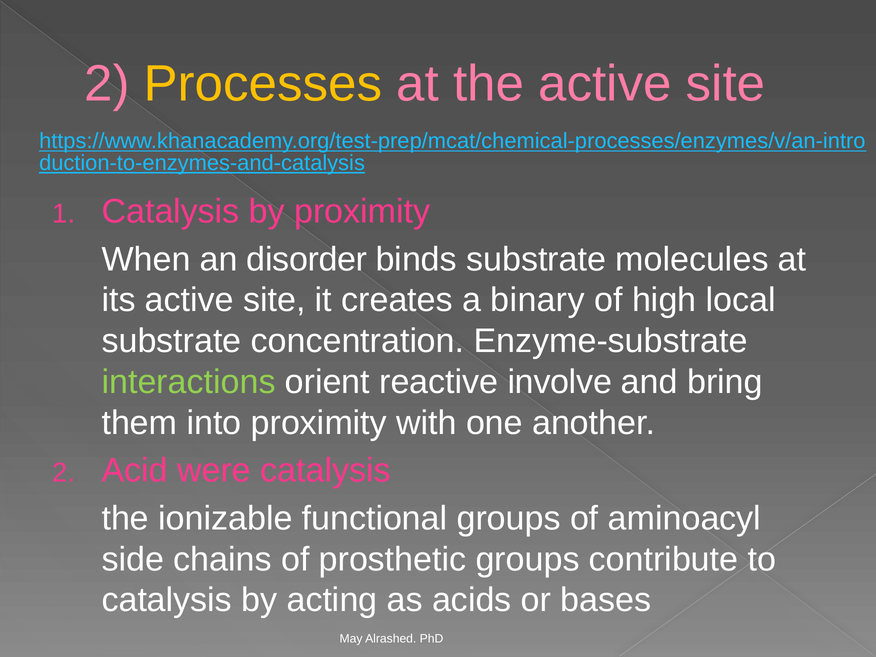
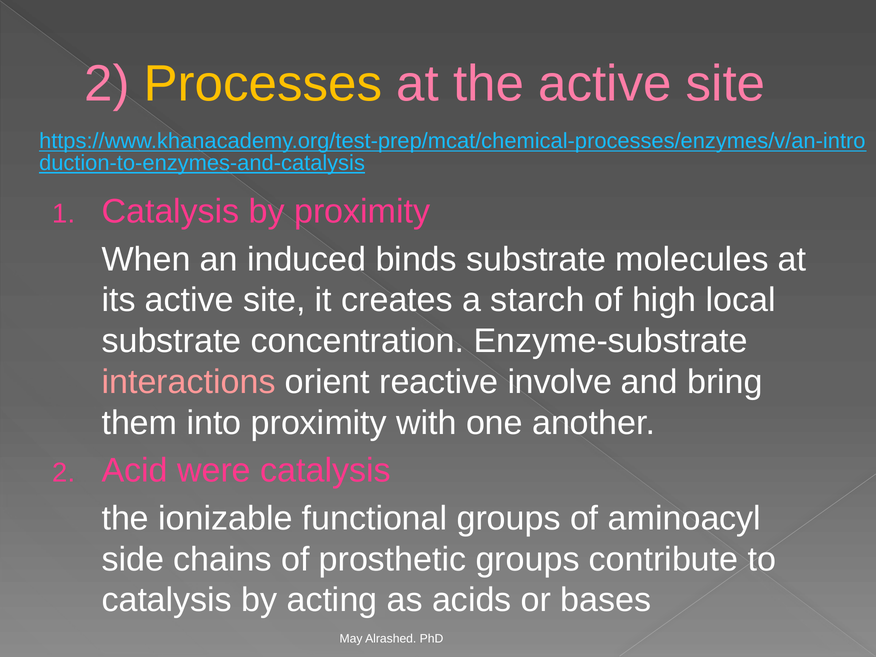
disorder: disorder -> induced (307, 259)
binary: binary -> starch (538, 300)
interactions colour: light green -> pink (189, 382)
